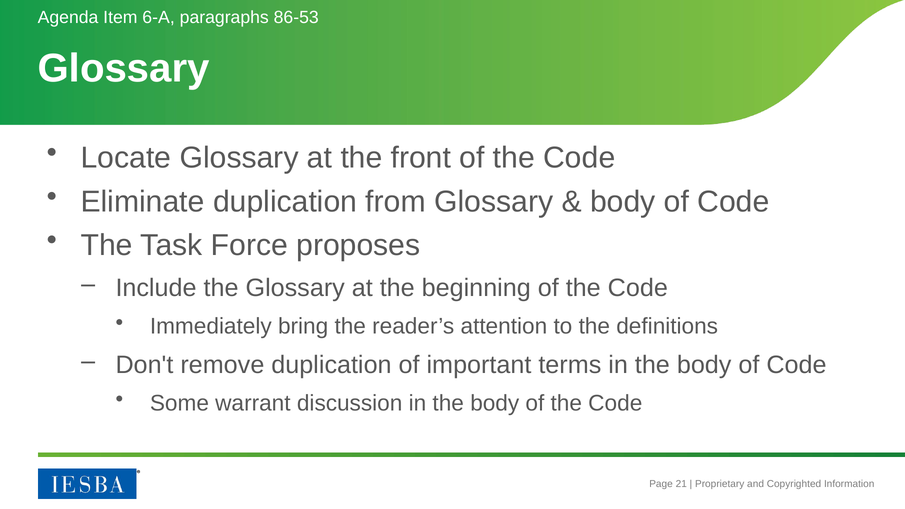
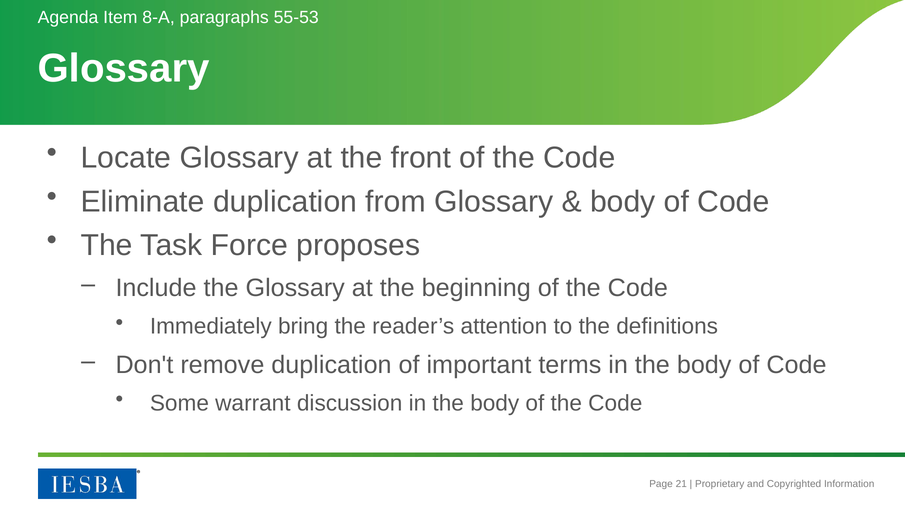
6-A: 6-A -> 8-A (159, 17)
86-53: 86-53 -> 55-53 (296, 17)
